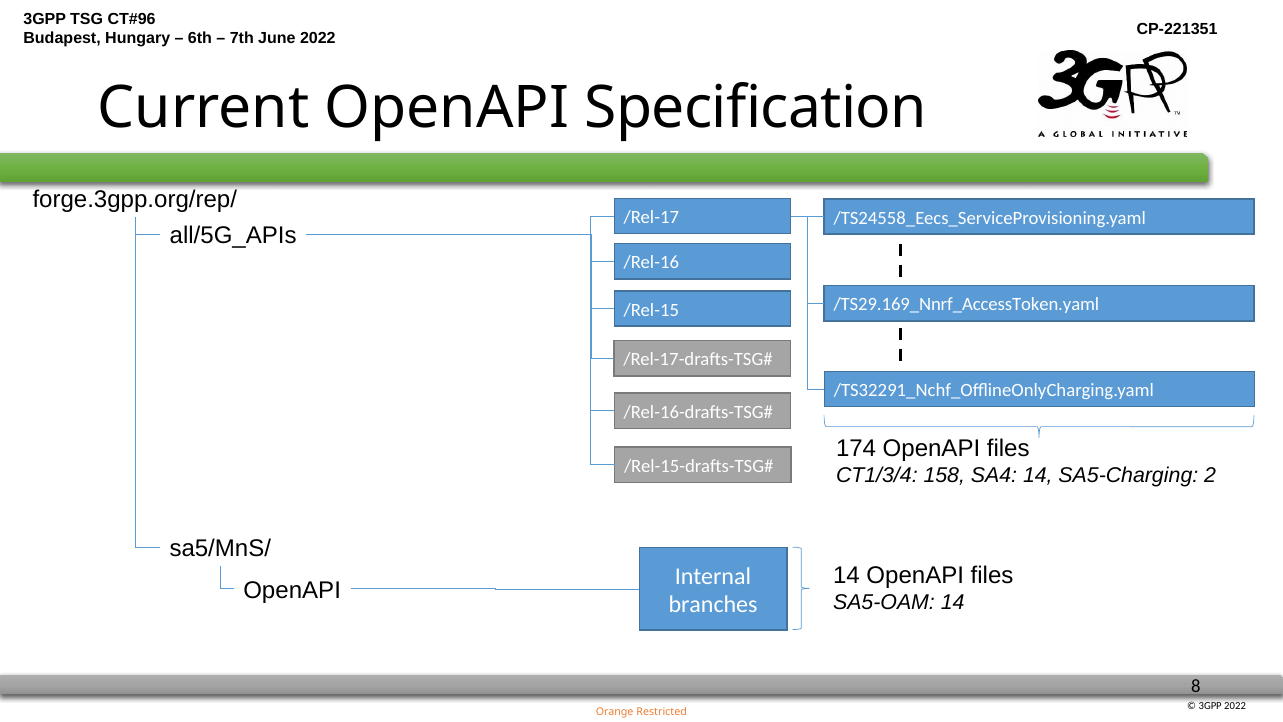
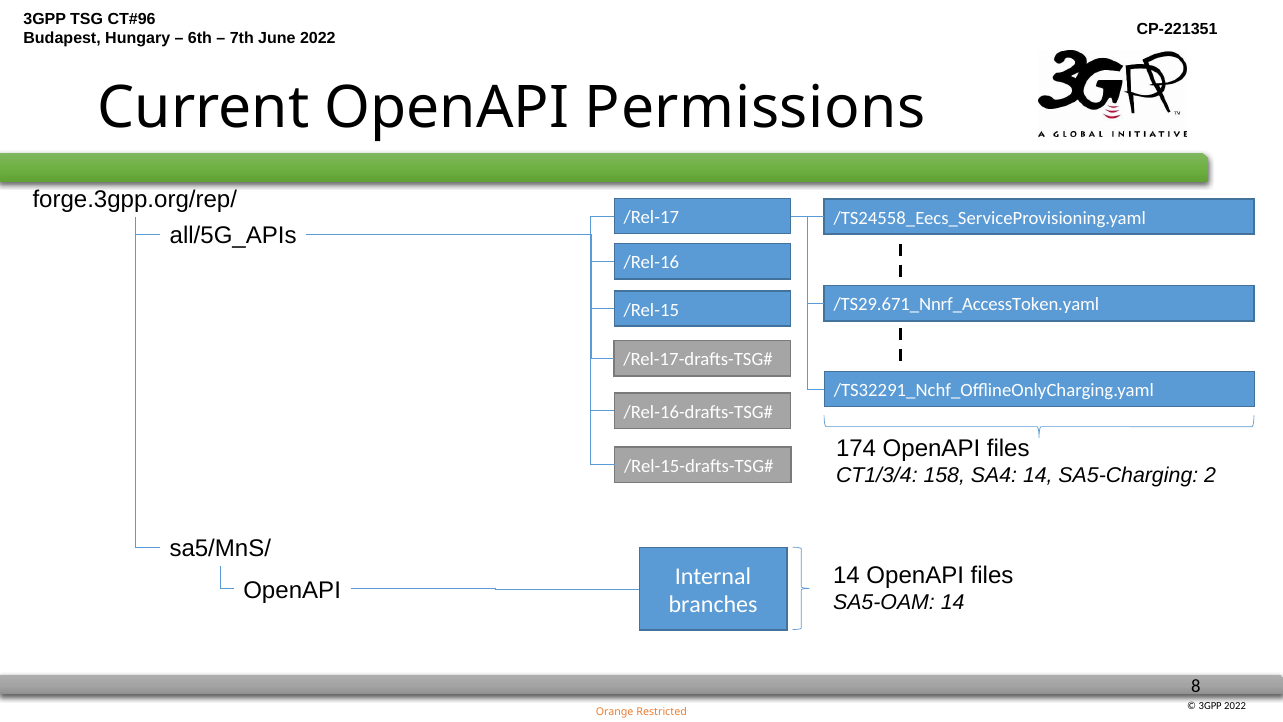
Specification: Specification -> Permissions (755, 108)
/TS29.169_Nnrf_AccessToken.yaml: /TS29.169_Nnrf_AccessToken.yaml -> /TS29.671_Nnrf_AccessToken.yaml (966, 304)
